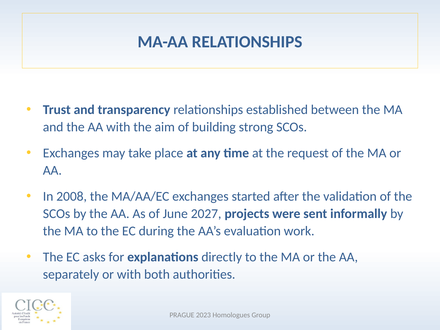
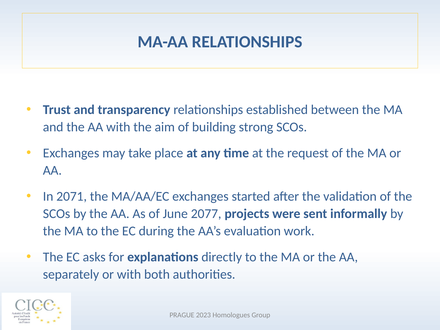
2008: 2008 -> 2071 (72, 196)
2027: 2027 -> 2077 (206, 214)
